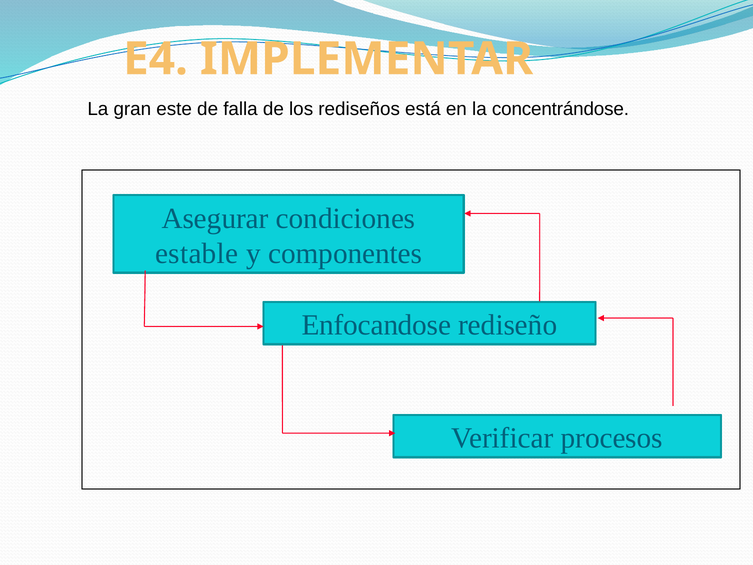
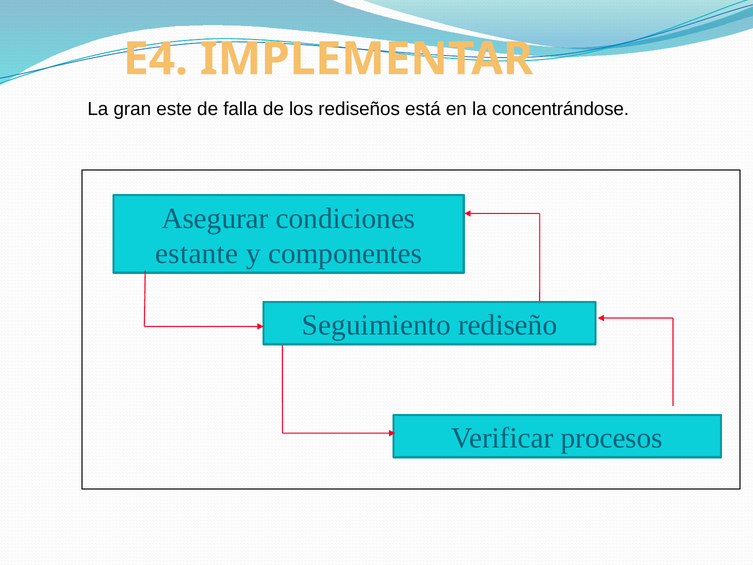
estable: estable -> estante (197, 253)
Enfocandose: Enfocandose -> Seguimiento (376, 325)
